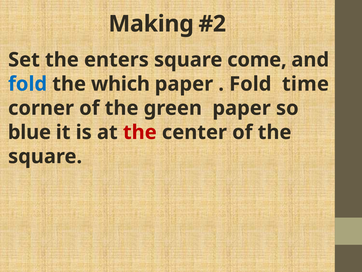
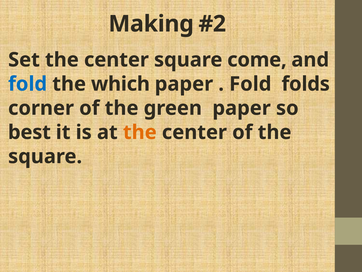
Set the enters: enters -> center (116, 60)
time: time -> folds (306, 84)
blue: blue -> best (29, 132)
the colour: red -> orange (140, 132)
